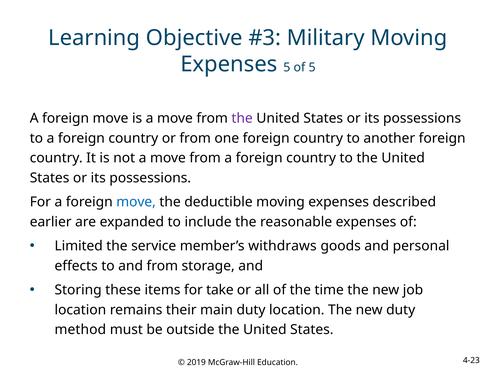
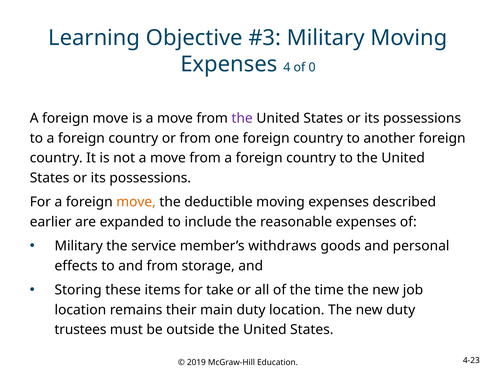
Expenses 5: 5 -> 4 (287, 67)
of 5: 5 -> 0 (312, 67)
move colour: blue -> orange (136, 202)
Limited: Limited -> Military (79, 246)
method: method -> trustees (80, 330)
